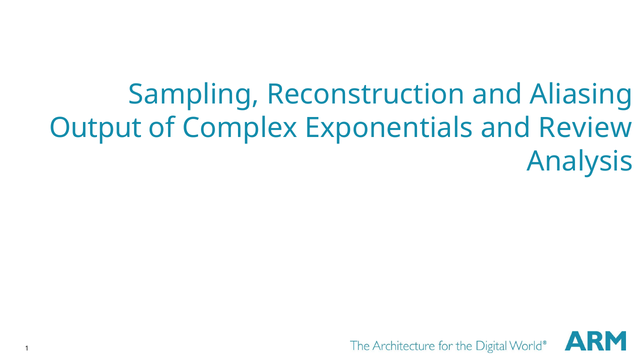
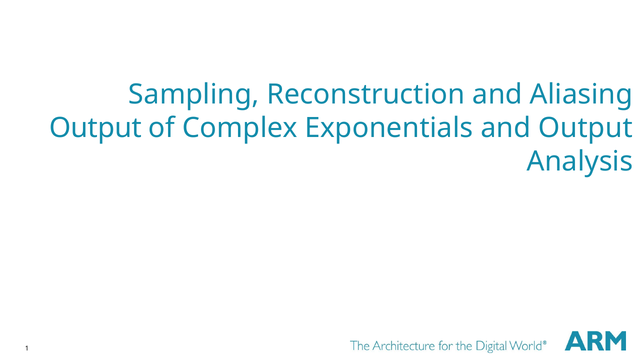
and Review: Review -> Output (585, 128)
